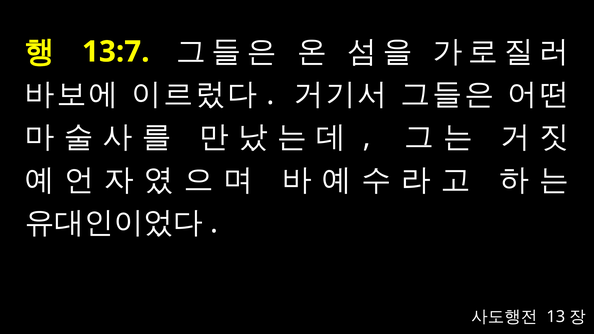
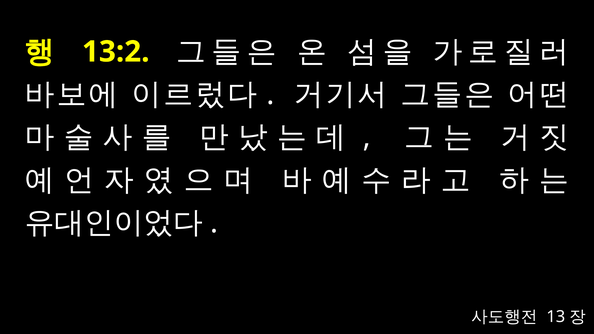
13:7: 13:7 -> 13:2 (116, 52)
